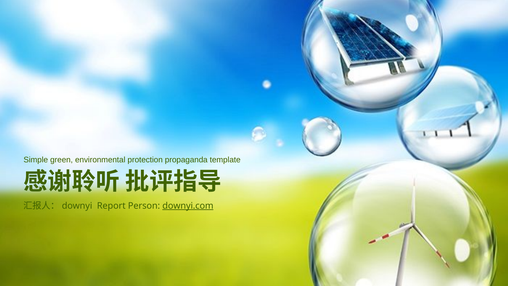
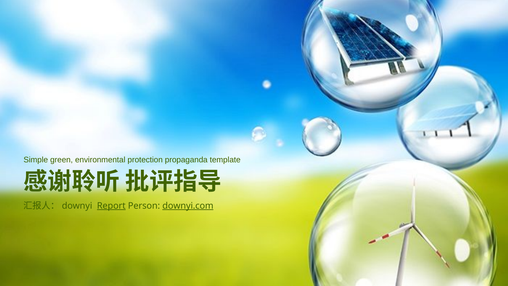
Report underline: none -> present (111, 206)
